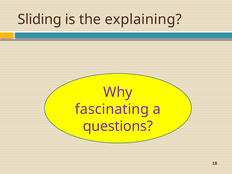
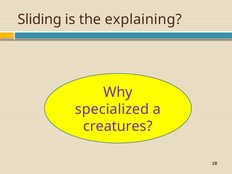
fascinating: fascinating -> specialized (112, 109)
questions: questions -> creatures (118, 126)
